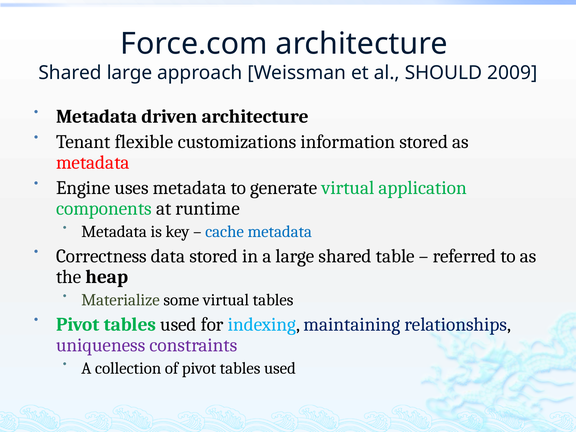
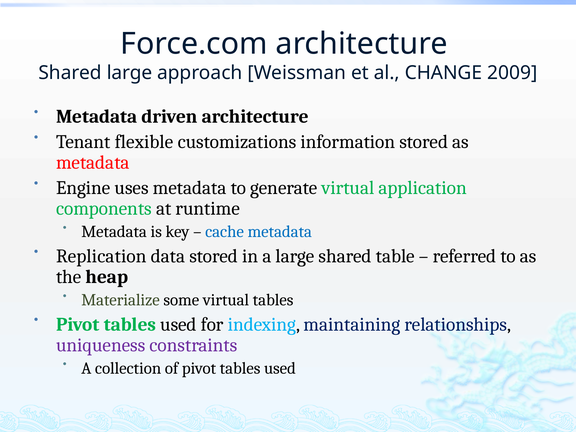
SHOULD: SHOULD -> CHANGE (443, 73)
Correctness: Correctness -> Replication (101, 256)
